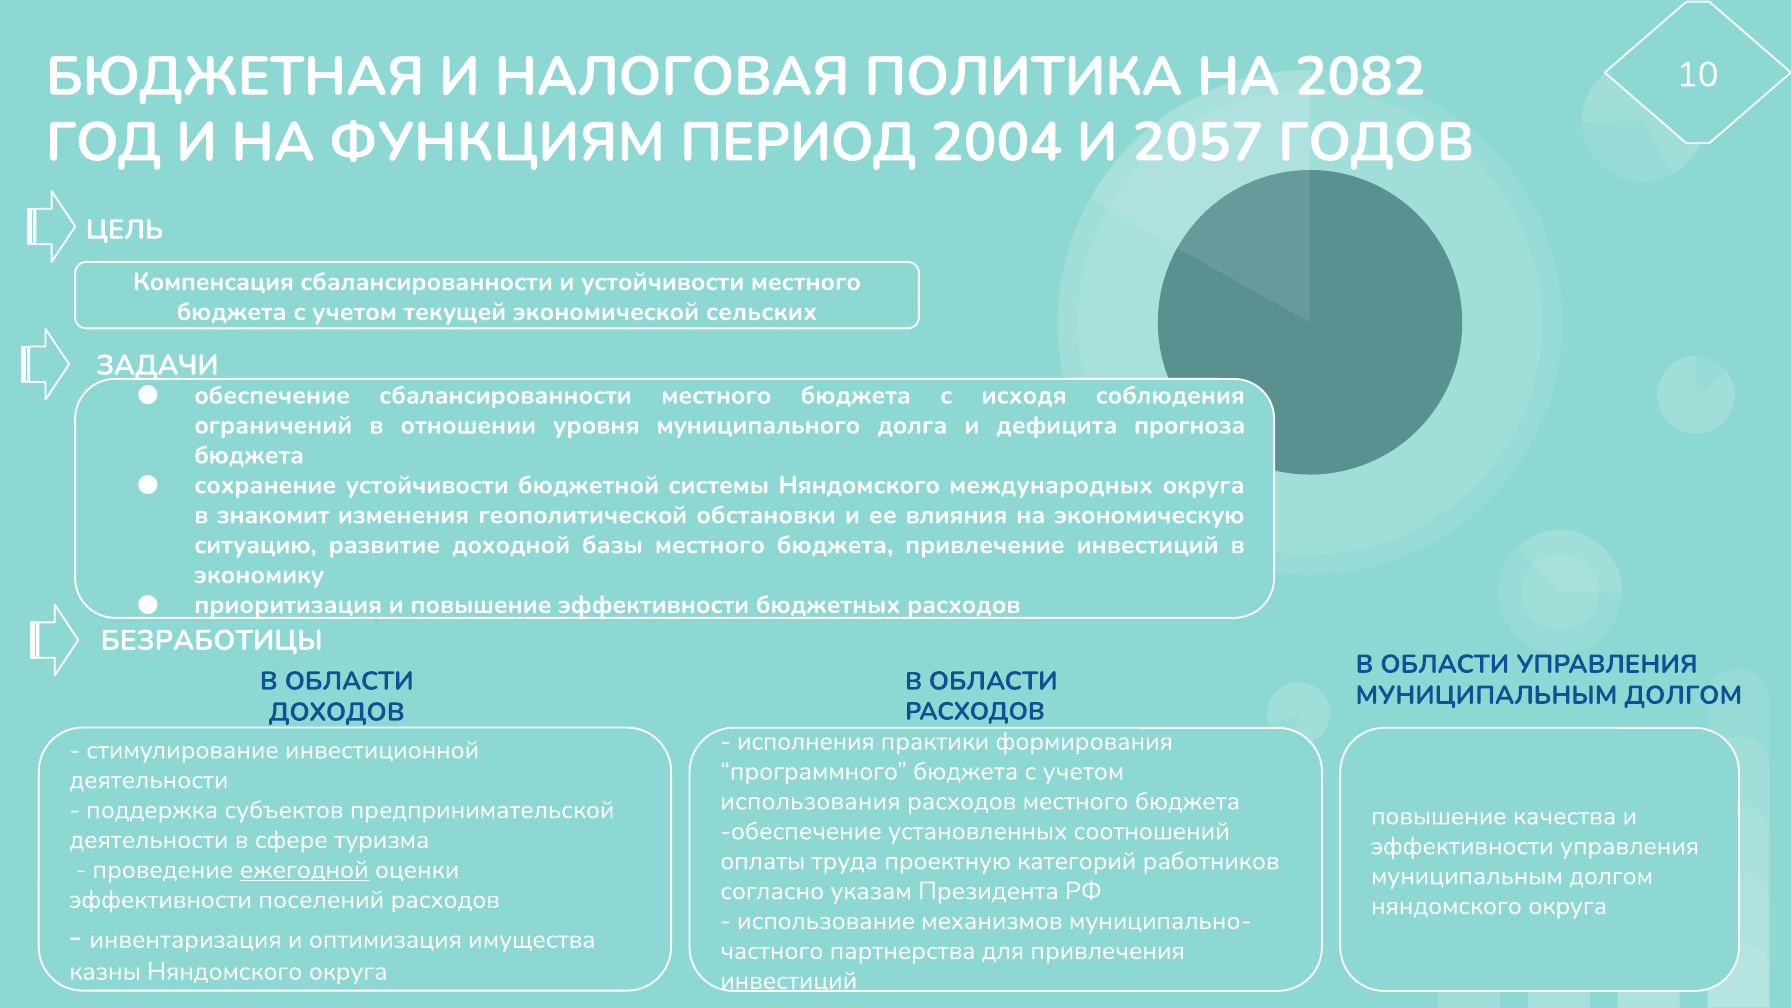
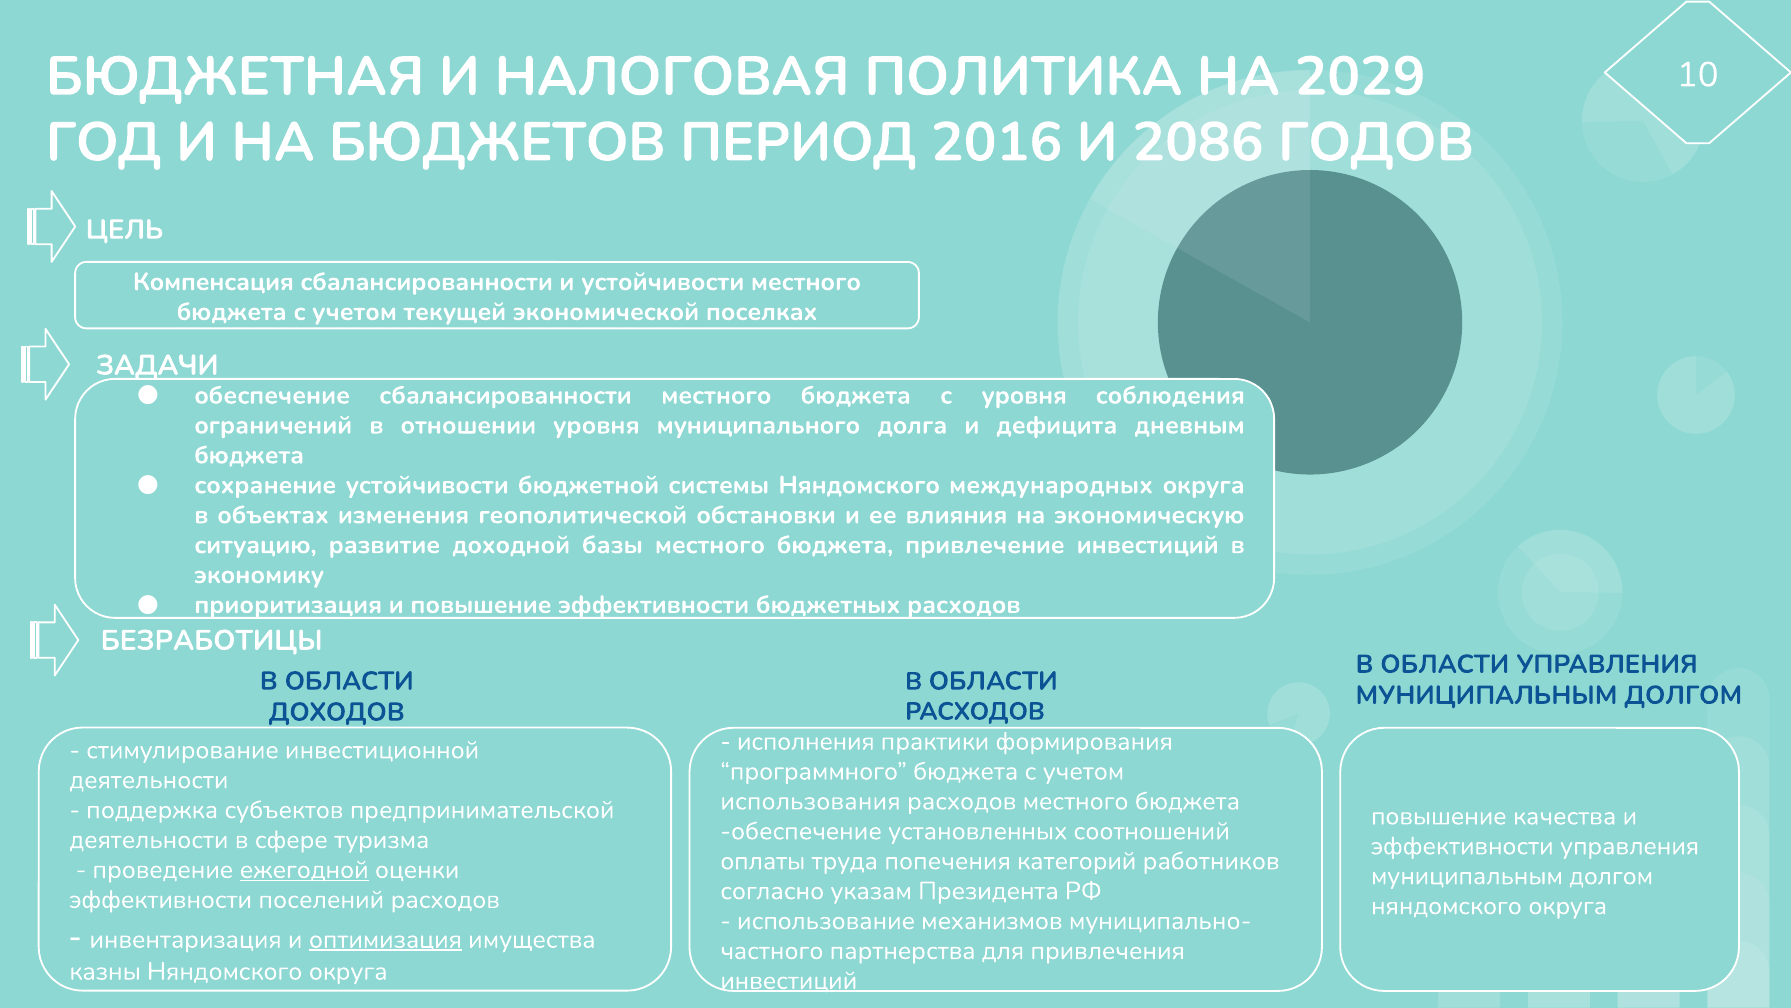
2082: 2082 -> 2029 (1360, 77)
ФУНКЦИЯМ: ФУНКЦИЯМ -> БЮДЖЕТОВ (497, 142)
2004: 2004 -> 2016 (997, 142)
2057: 2057 -> 2086 (1198, 142)
сельских: сельских -> поселках (762, 312)
с исходя: исходя -> уровня (1024, 395)
прогноза: прогноза -> дневным (1190, 425)
знакомит: знакомит -> объектах (273, 515)
проектную: проектную -> попечения (948, 861)
оптимизация underline: none -> present (385, 939)
